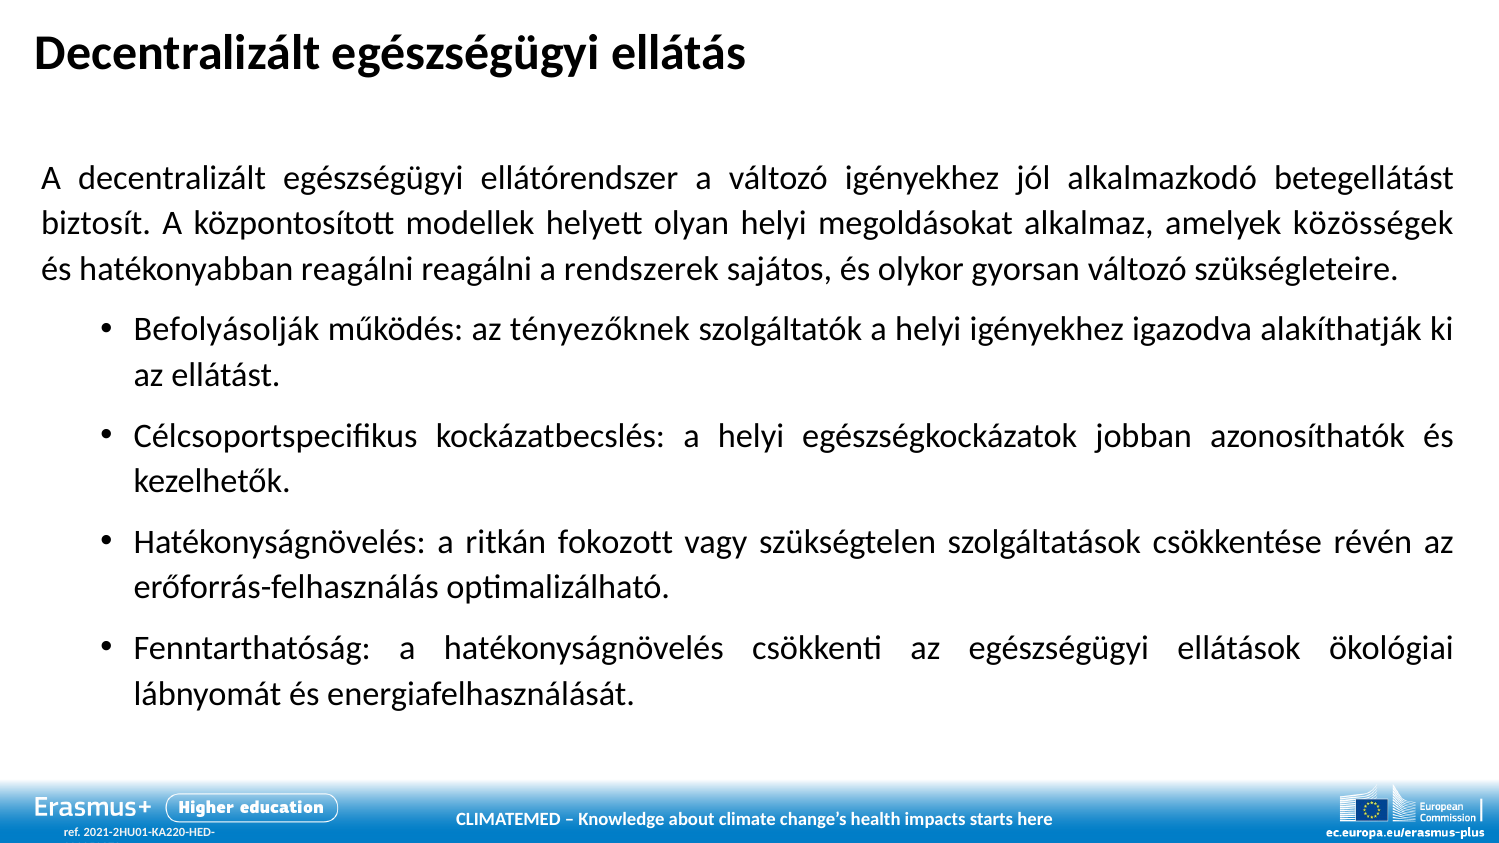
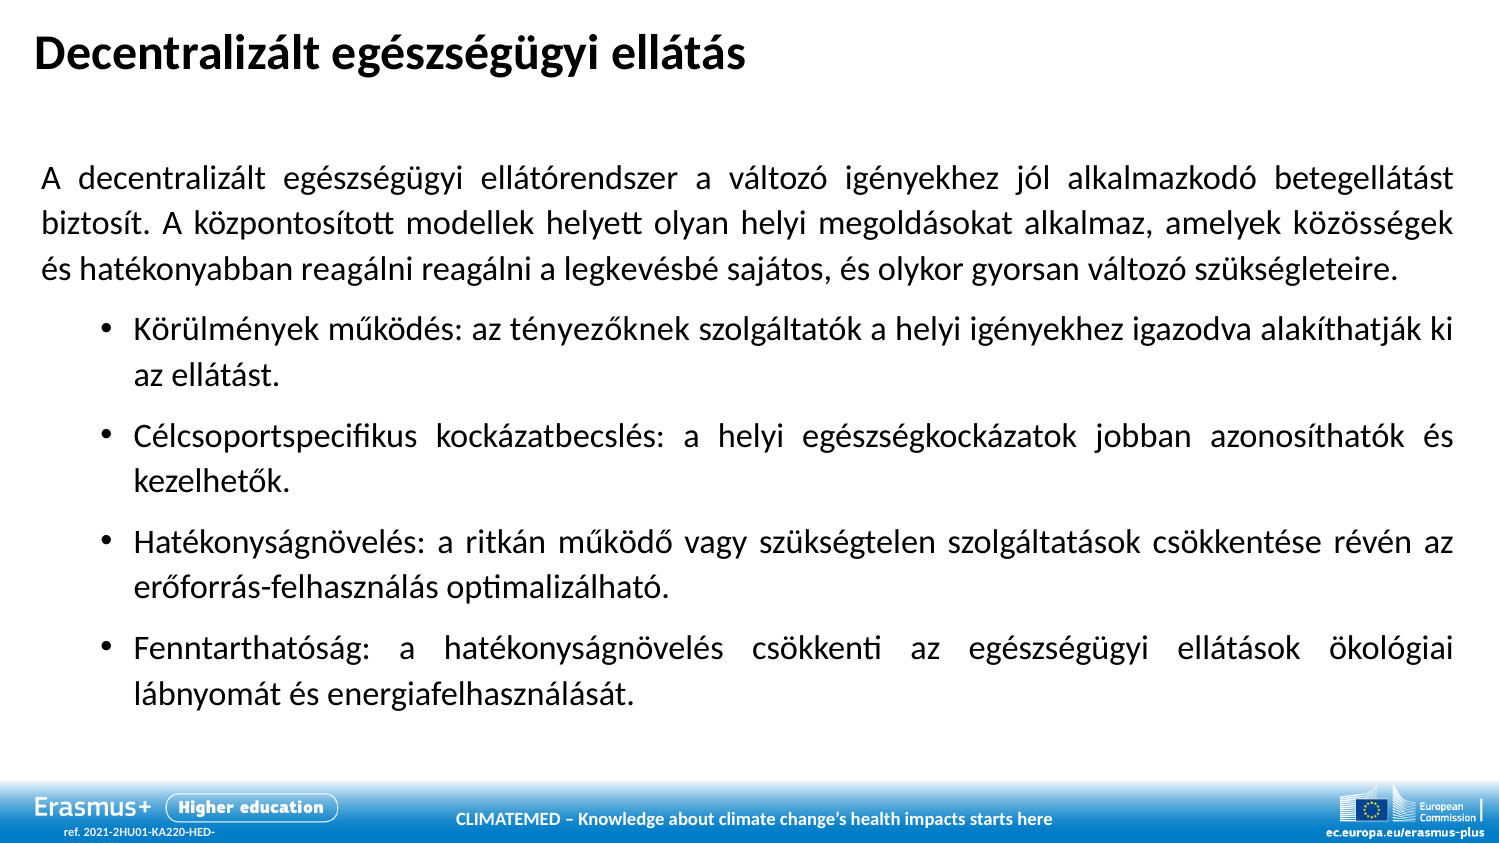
rendszerek: rendszerek -> legkevésbé (641, 269)
Befolyásolják: Befolyásolják -> Körülmények (227, 330)
fokozott: fokozott -> működő (615, 542)
